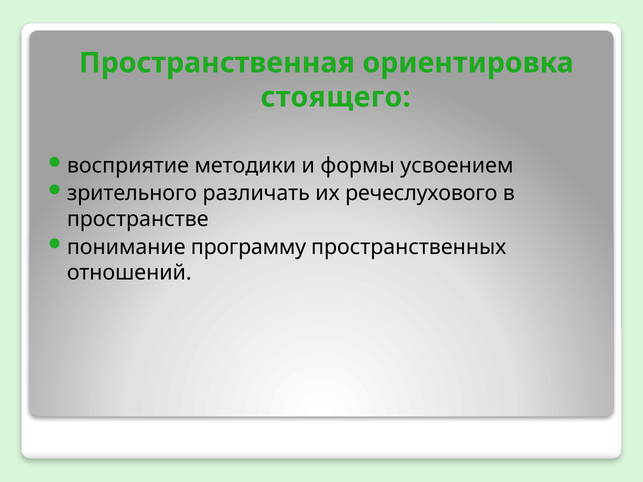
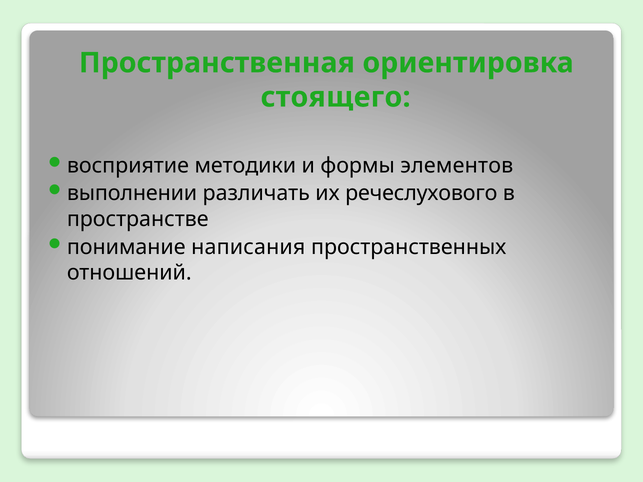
усвоением: усвоением -> элементов (457, 166)
зрительного: зрительного -> выполнении (132, 193)
программу: программу -> написания (248, 247)
